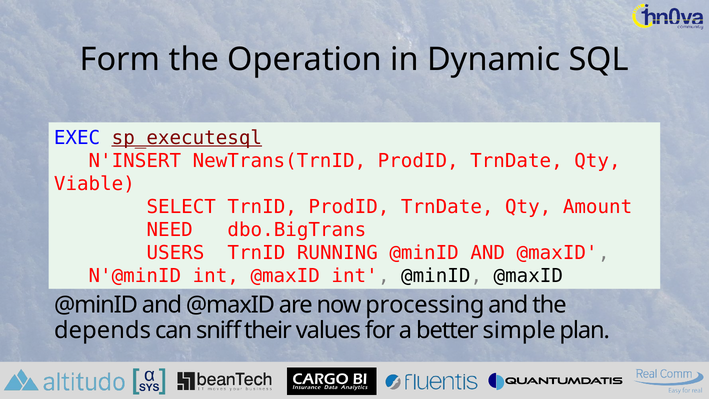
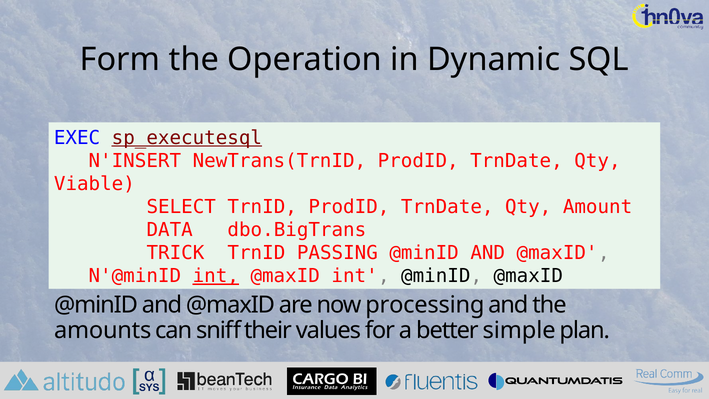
NEED: NEED -> DATA (170, 230)
USERS: USERS -> TRICK (175, 253)
RUNNING: RUNNING -> PASSING (337, 253)
int underline: none -> present (216, 276)
depends: depends -> amounts (103, 330)
